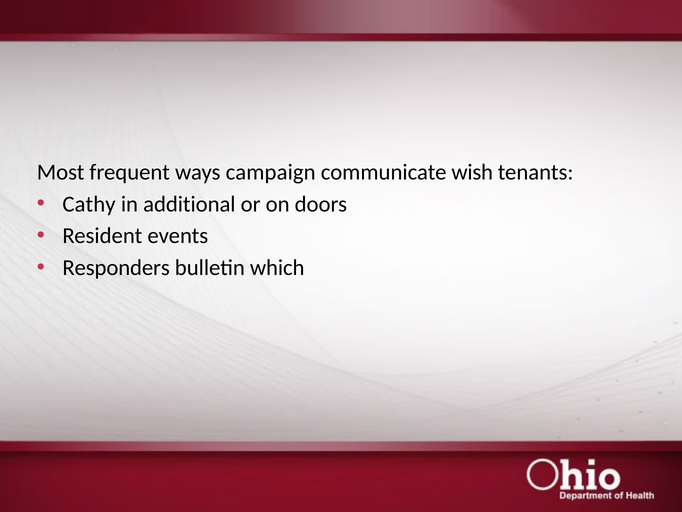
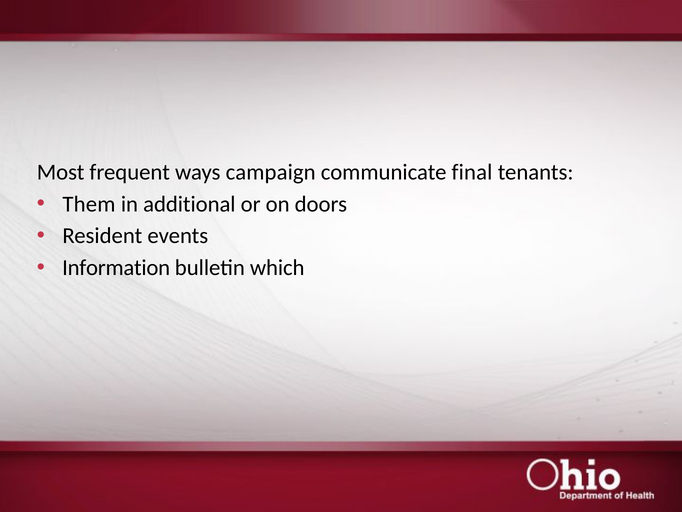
wish: wish -> final (472, 172)
Cathy: Cathy -> Them (89, 204)
Responders: Responders -> Information (116, 268)
